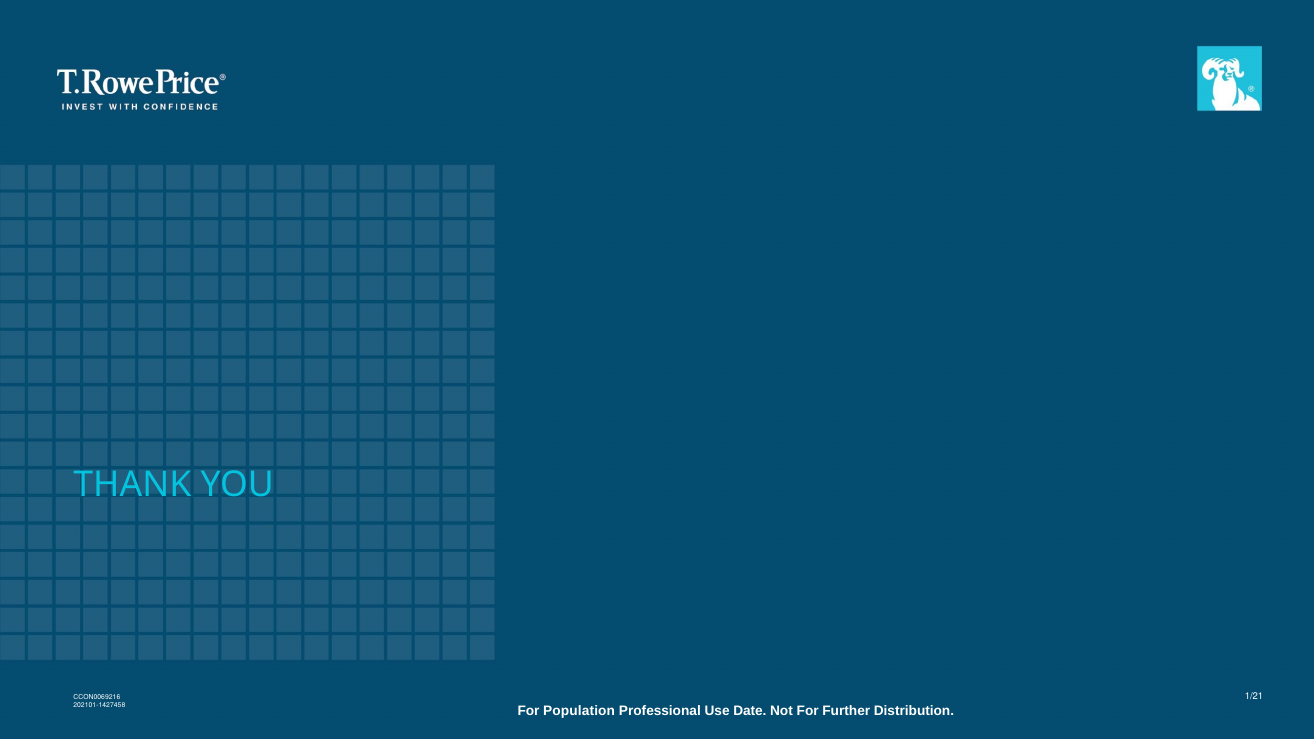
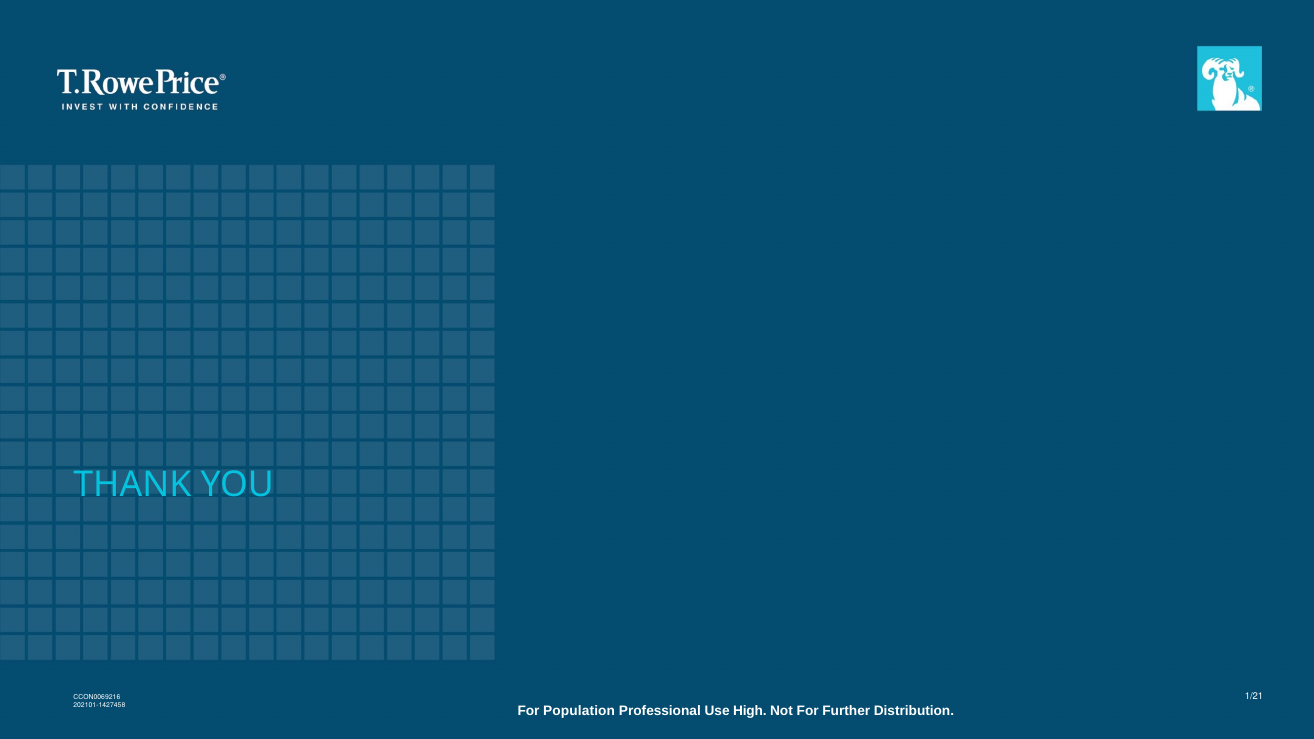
Date: Date -> High (750, 711)
